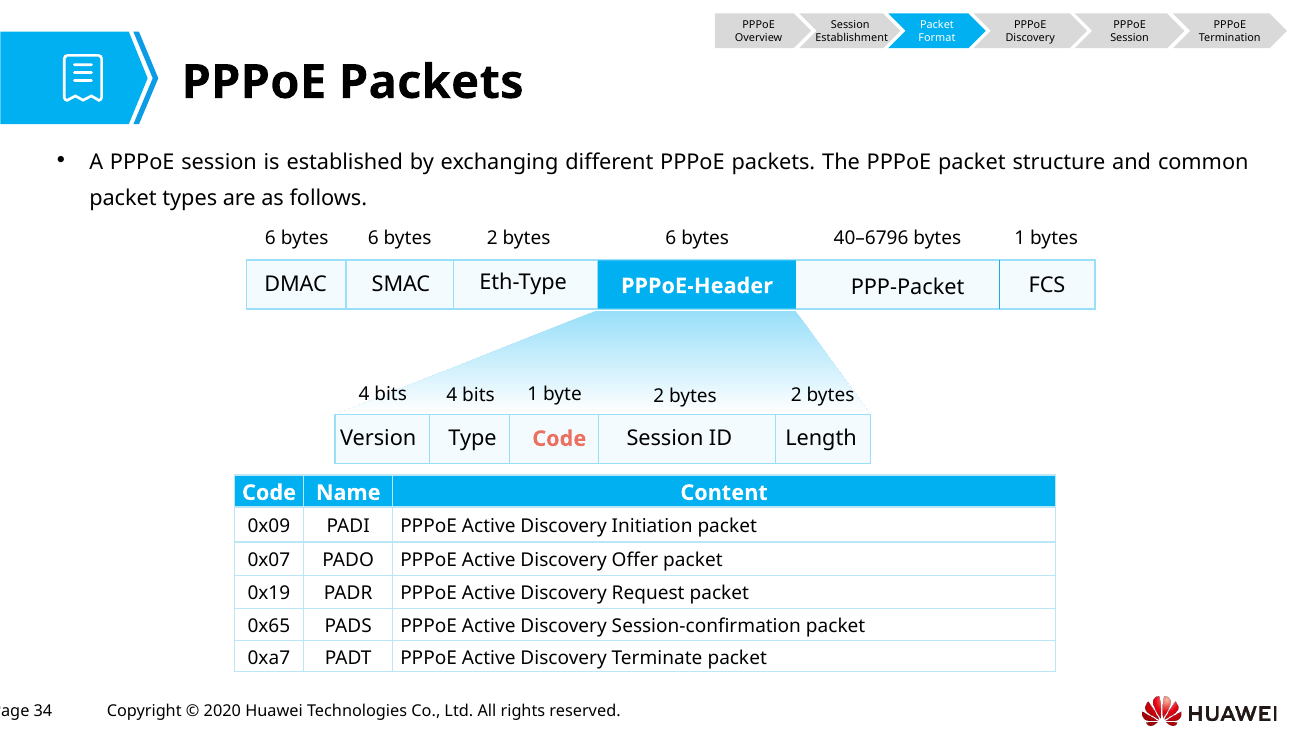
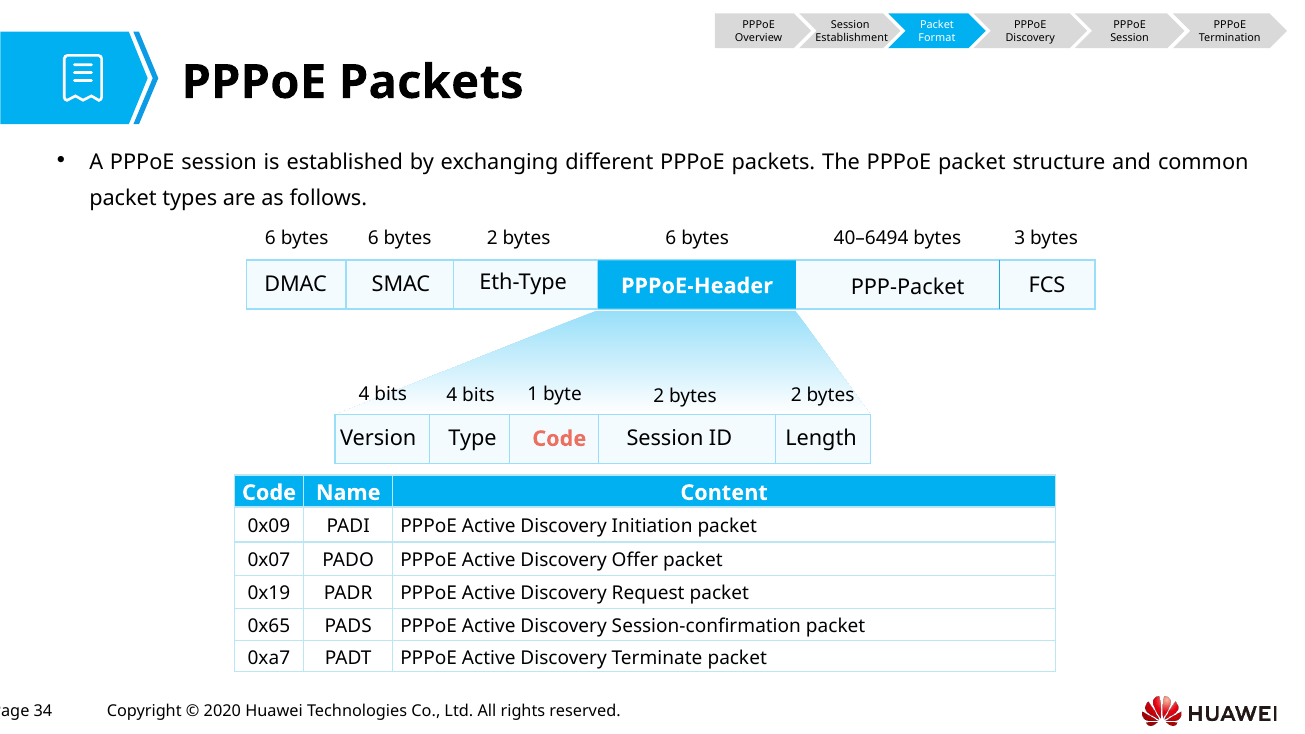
40–6796: 40–6796 -> 40–6494 (871, 238)
1: 1 -> 3 (1020, 238)
